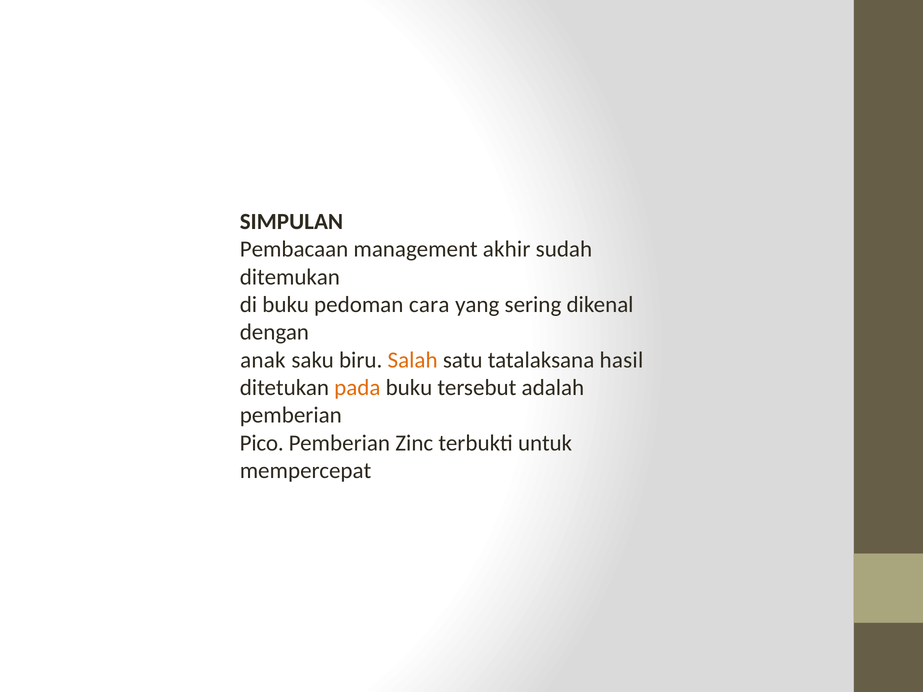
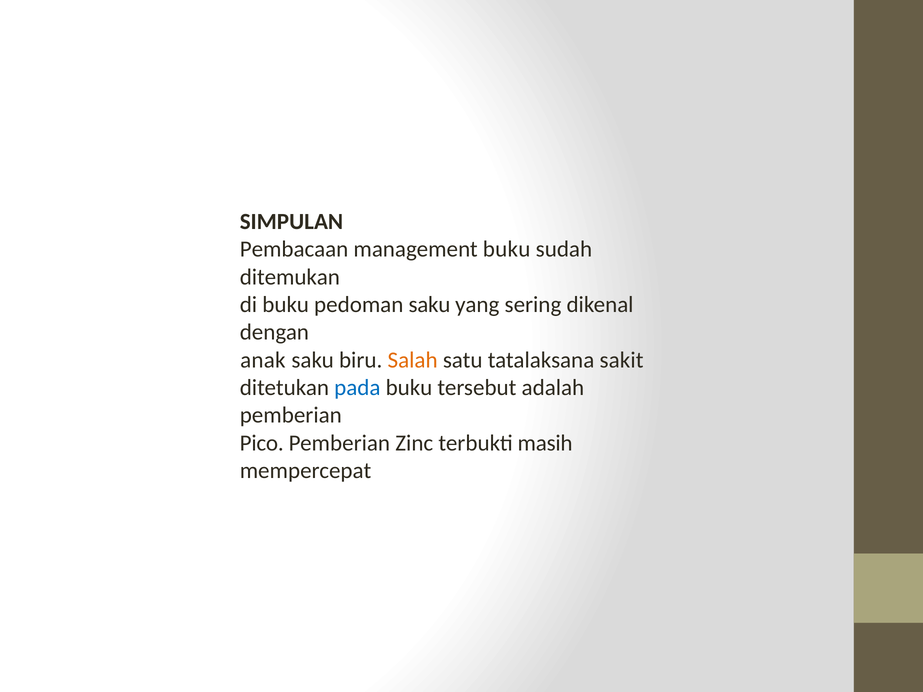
management akhir: akhir -> buku (507, 249)
pedoman cara: cara -> saku (429, 305)
hasil: hasil -> sakit (622, 360)
pada colour: orange -> blue (357, 388)
untuk: untuk -> masih (545, 443)
